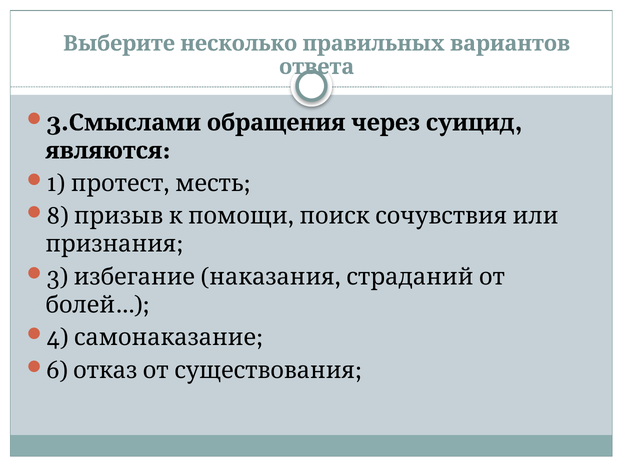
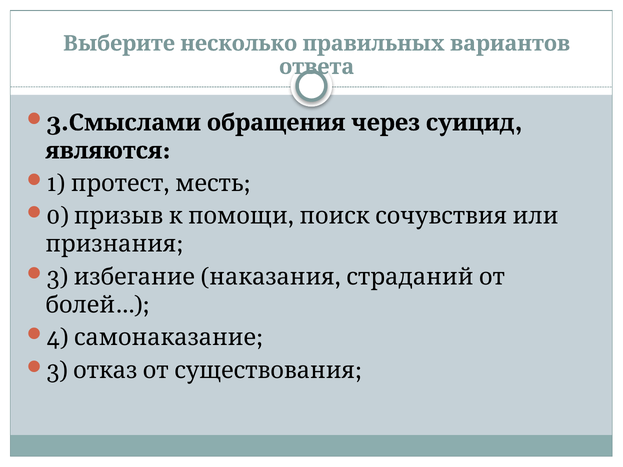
8: 8 -> 0 (57, 216)
6: 6 -> 3 (57, 371)
